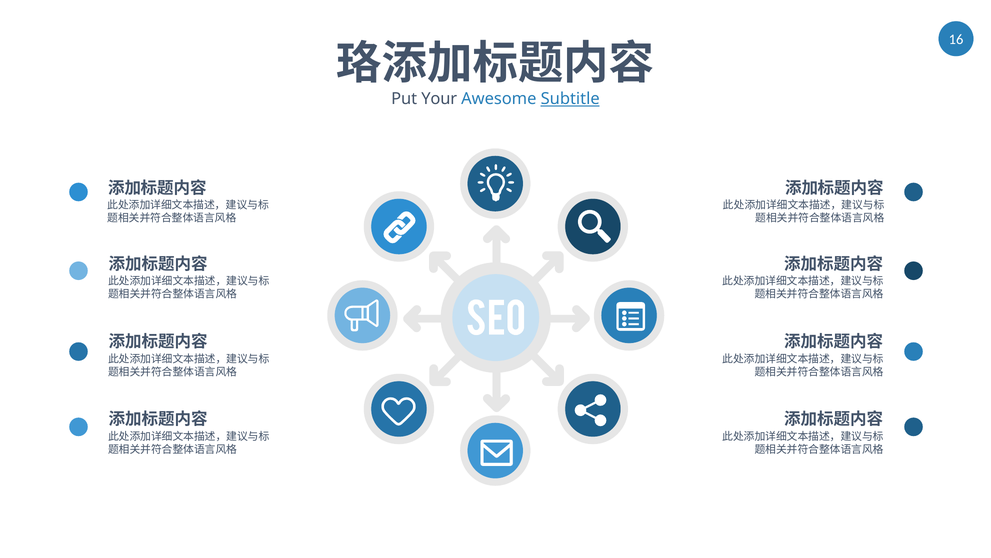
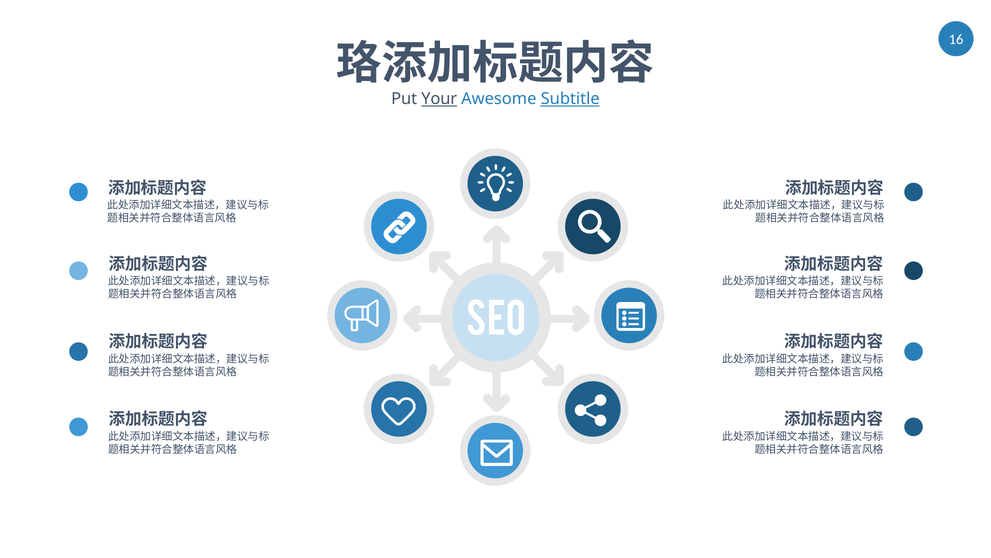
Your underline: none -> present (439, 99)
